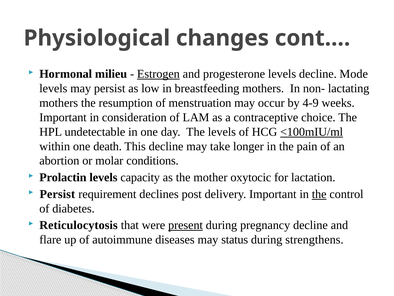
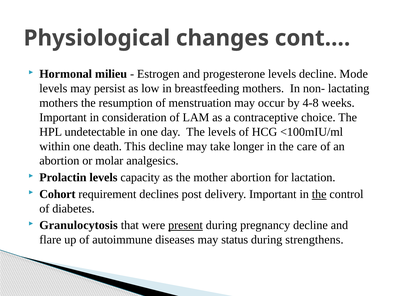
Estrogen underline: present -> none (158, 74)
4-9: 4-9 -> 4-8 (311, 103)
<100mIU/ml underline: present -> none (312, 132)
pain: pain -> care (307, 146)
conditions: conditions -> analgesics (152, 160)
mother oxytocic: oxytocic -> abortion (251, 177)
Persist: Persist -> Cohort (57, 194)
Reticulocytosis: Reticulocytosis -> Granulocytosis (79, 225)
